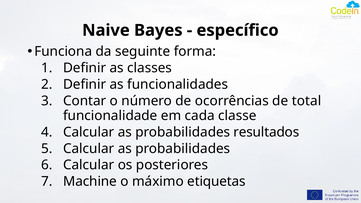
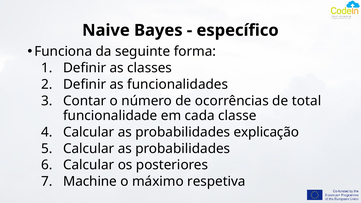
resultados: resultados -> explicação (266, 132)
etiquetas: etiquetas -> respetiva (216, 182)
